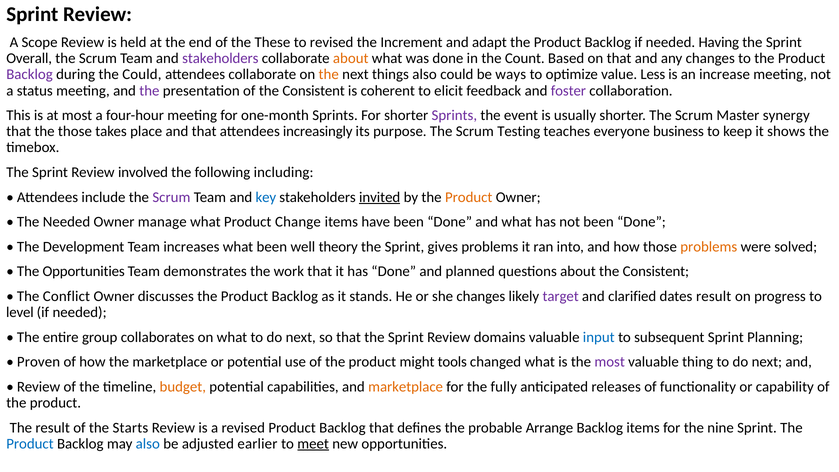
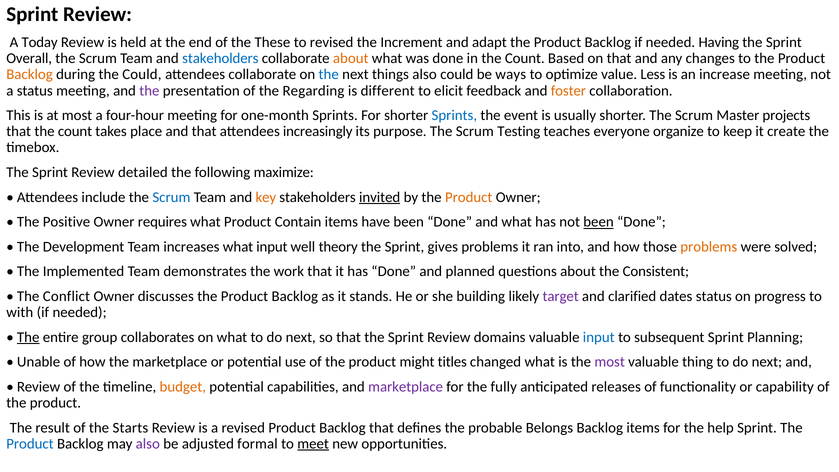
Scope: Scope -> Today (40, 42)
stakeholders colour: purple -> blue (220, 59)
Backlog colour: purple -> orange (30, 75)
the colour: orange -> blue (329, 75)
of the Consistent: Consistent -> Regarding (313, 91)
coherent: coherent -> different (388, 91)
foster colour: purple -> orange (568, 91)
Sprints colour: purple -> blue (454, 115)
synergy: synergy -> projects (786, 115)
that the those: those -> count (75, 131)
business: business -> organize (678, 131)
shows: shows -> create (786, 131)
involved: involved -> detailed (143, 172)
including: including -> maximize (284, 172)
Scrum colour: purple -> blue (171, 197)
key colour: blue -> orange (266, 197)
The Needed: Needed -> Positive (66, 222)
manage: manage -> requires (162, 222)
Change: Change -> Contain (298, 222)
been underline: none -> present (599, 222)
what been: been -> input (272, 247)
The Opportunities: Opportunities -> Implemented (84, 272)
she changes: changes -> building (481, 296)
dates result: result -> status (714, 296)
level: level -> with (20, 312)
The underline: none -> present (28, 337)
Proven: Proven -> Unable (39, 362)
tools: tools -> titles (452, 362)
marketplace colour: orange -> purple (406, 387)
Arrange: Arrange -> Belongs (549, 428)
nine: nine -> help (721, 428)
also colour: blue -> purple (148, 444)
earlier: earlier -> formal (257, 444)
